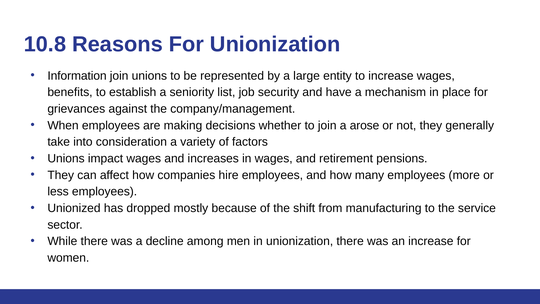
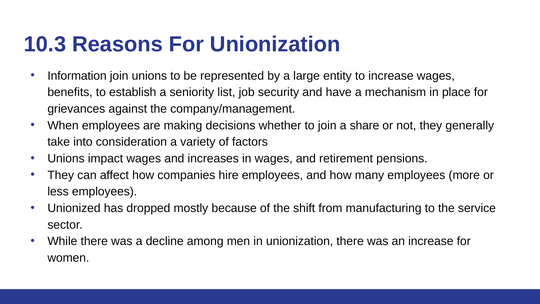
10.8: 10.8 -> 10.3 (45, 44)
arose: arose -> share (365, 125)
